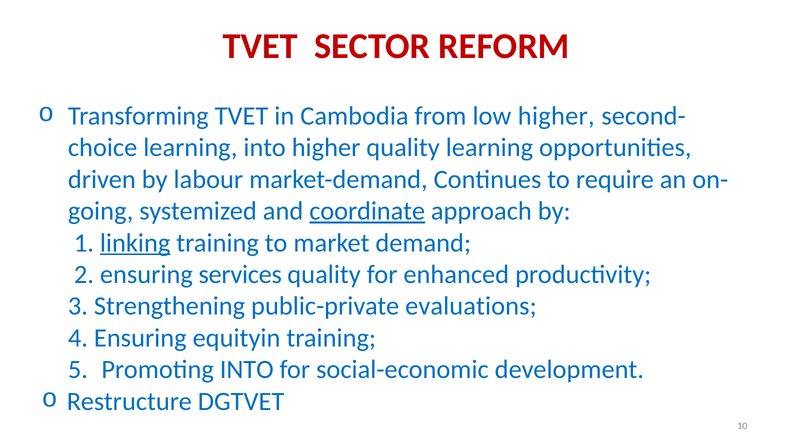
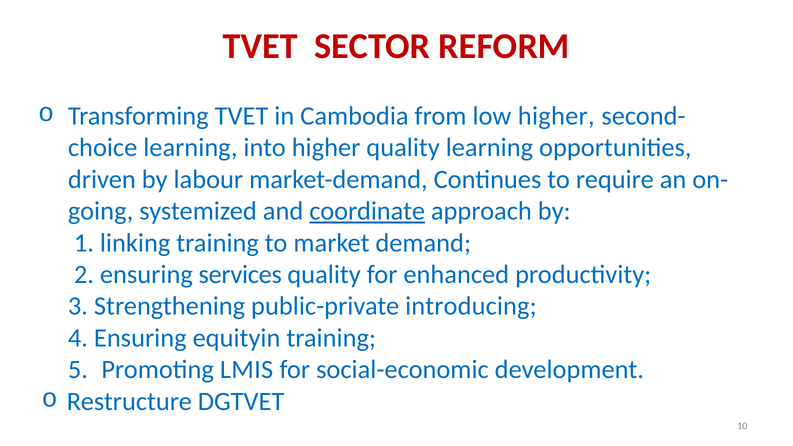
linking underline: present -> none (135, 243)
evaluations: evaluations -> introducing (471, 306)
Promoting INTO: INTO -> LMIS (247, 370)
